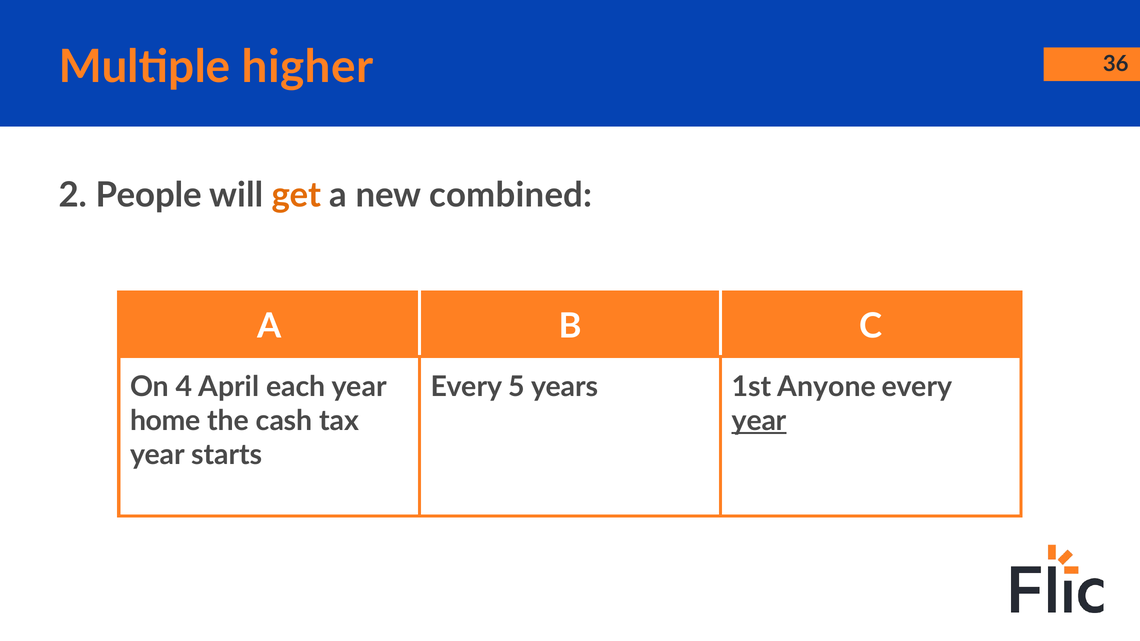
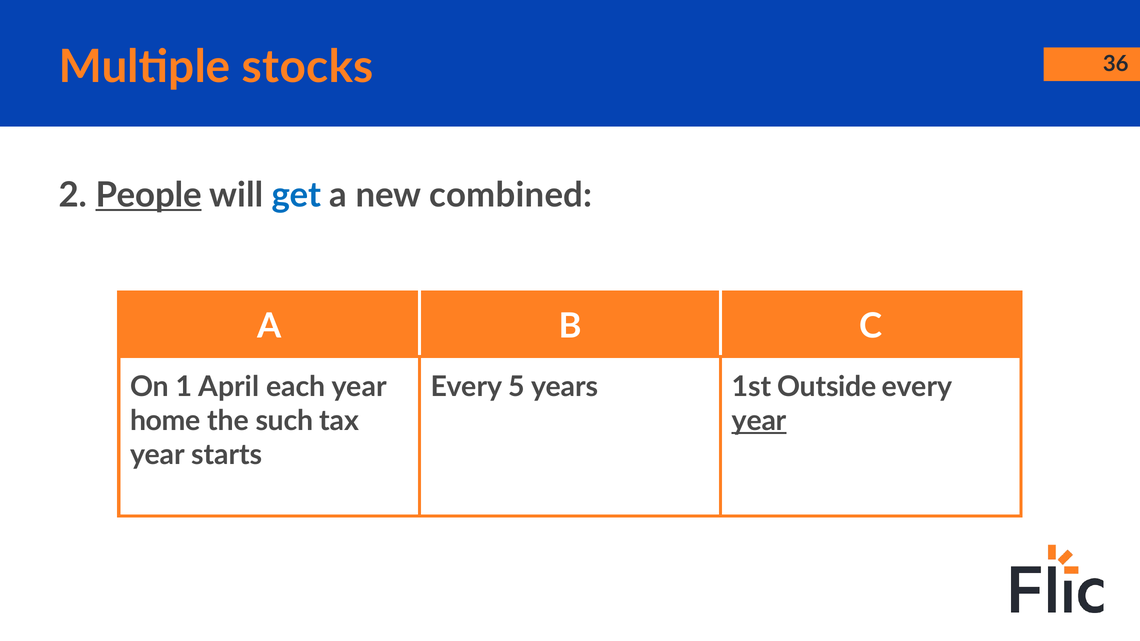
higher: higher -> stocks (308, 67)
People underline: none -> present (149, 195)
get colour: orange -> blue (296, 195)
4: 4 -> 1 (184, 387)
Anyone: Anyone -> Outside (827, 387)
cash: cash -> such (284, 421)
